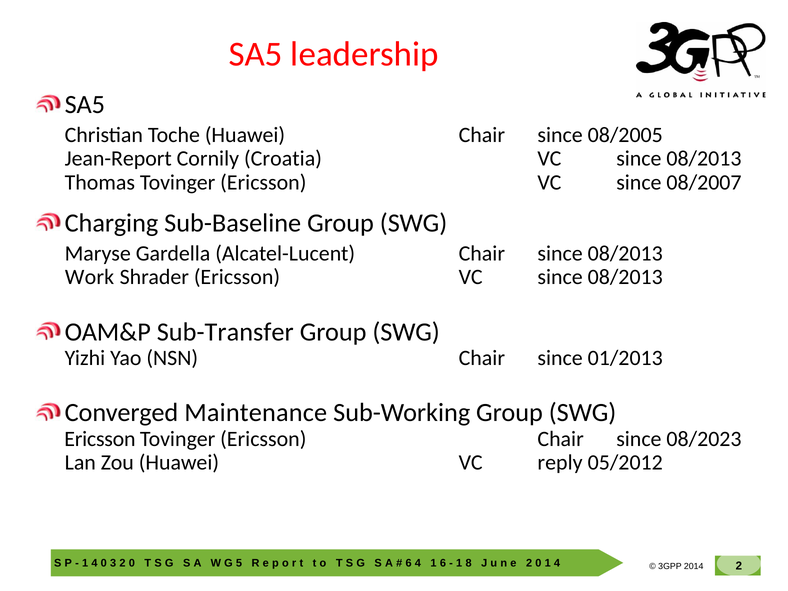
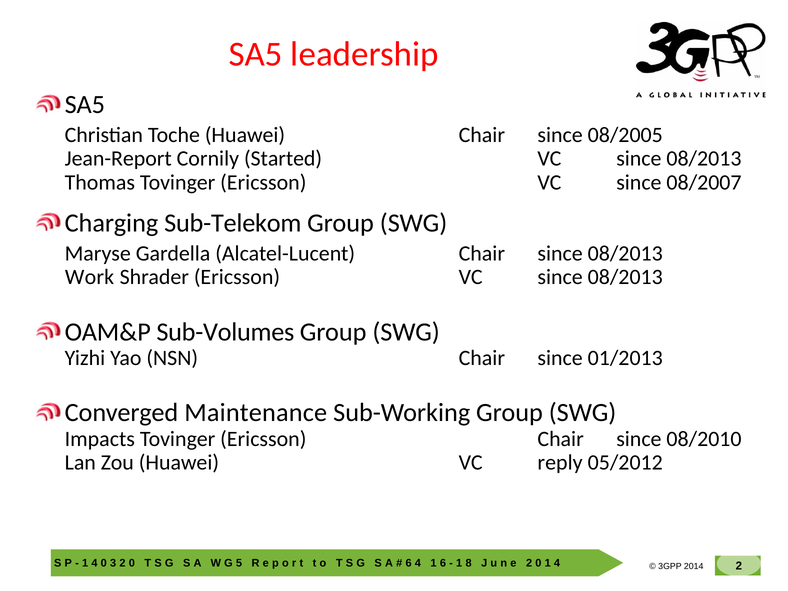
Croatia: Croatia -> Started (283, 159)
Sub-Baseline: Sub-Baseline -> Sub-Telekom (233, 223)
Sub-Transfer: Sub-Transfer -> Sub-Volumes (225, 332)
Ericsson: Ericsson -> Impacts (100, 439)
08/2023: 08/2023 -> 08/2010 (704, 439)
